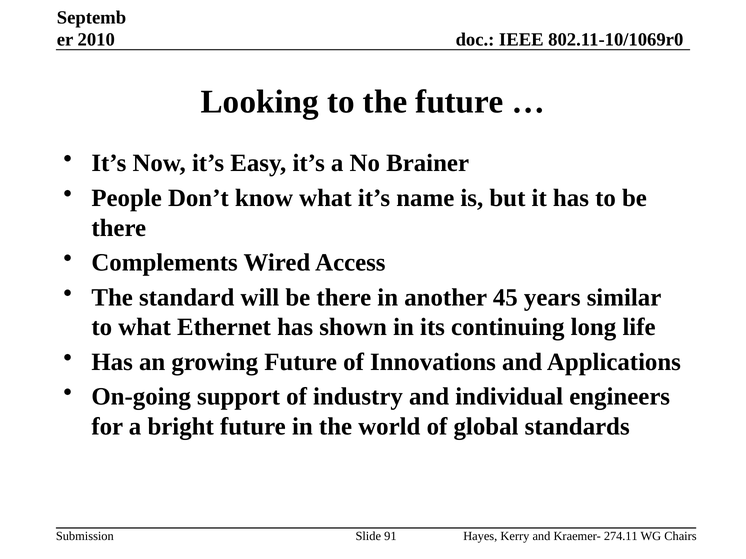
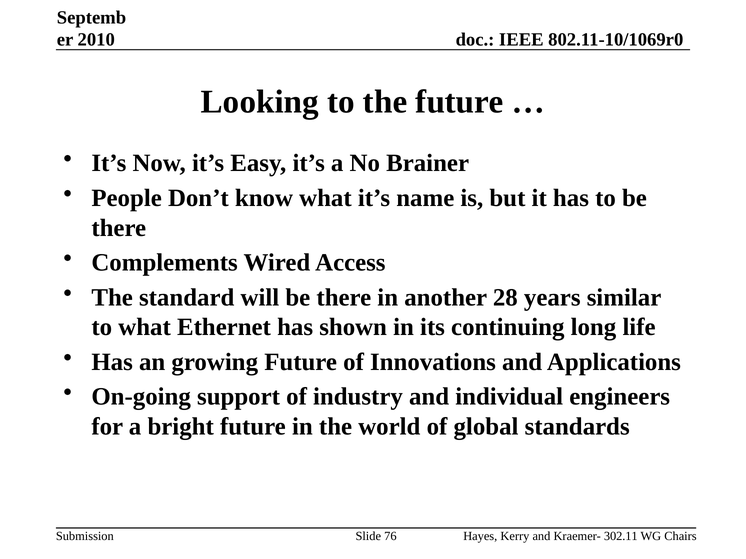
45: 45 -> 28 (505, 298)
91: 91 -> 76 (390, 537)
274.11: 274.11 -> 302.11 (621, 537)
